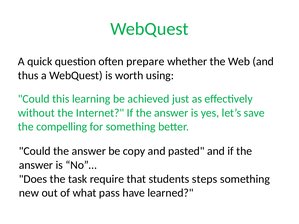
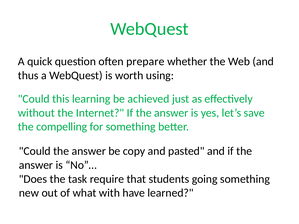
steps: steps -> going (205, 179)
pass: pass -> with (109, 193)
